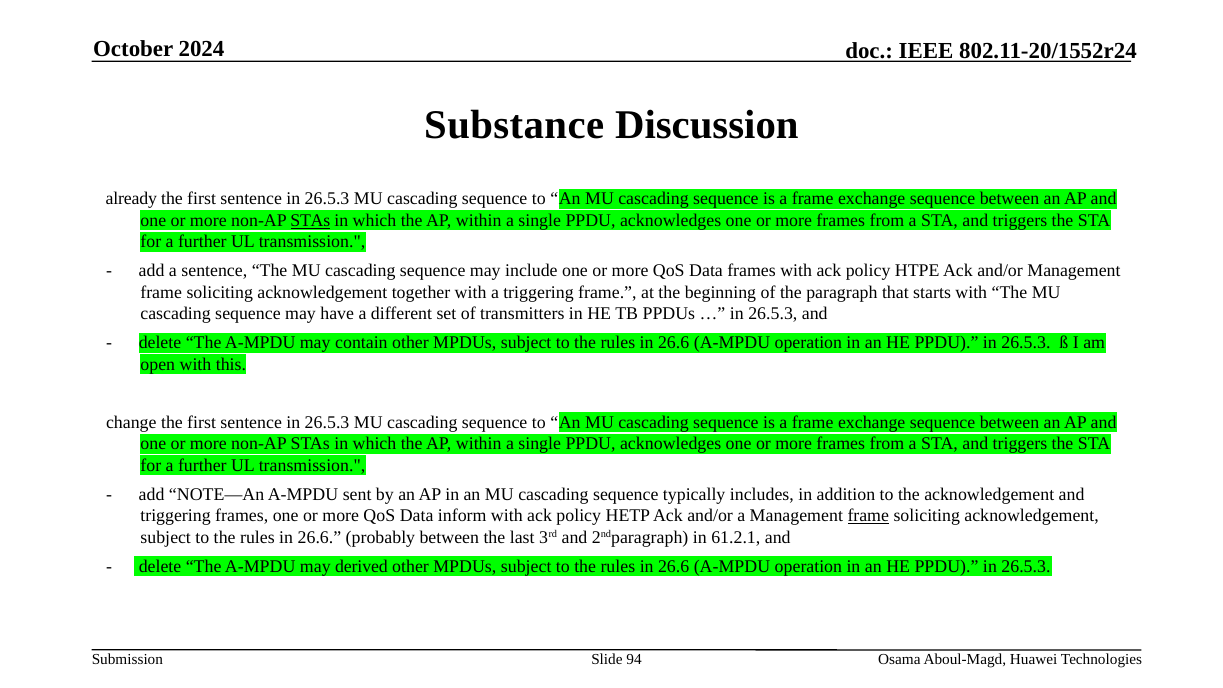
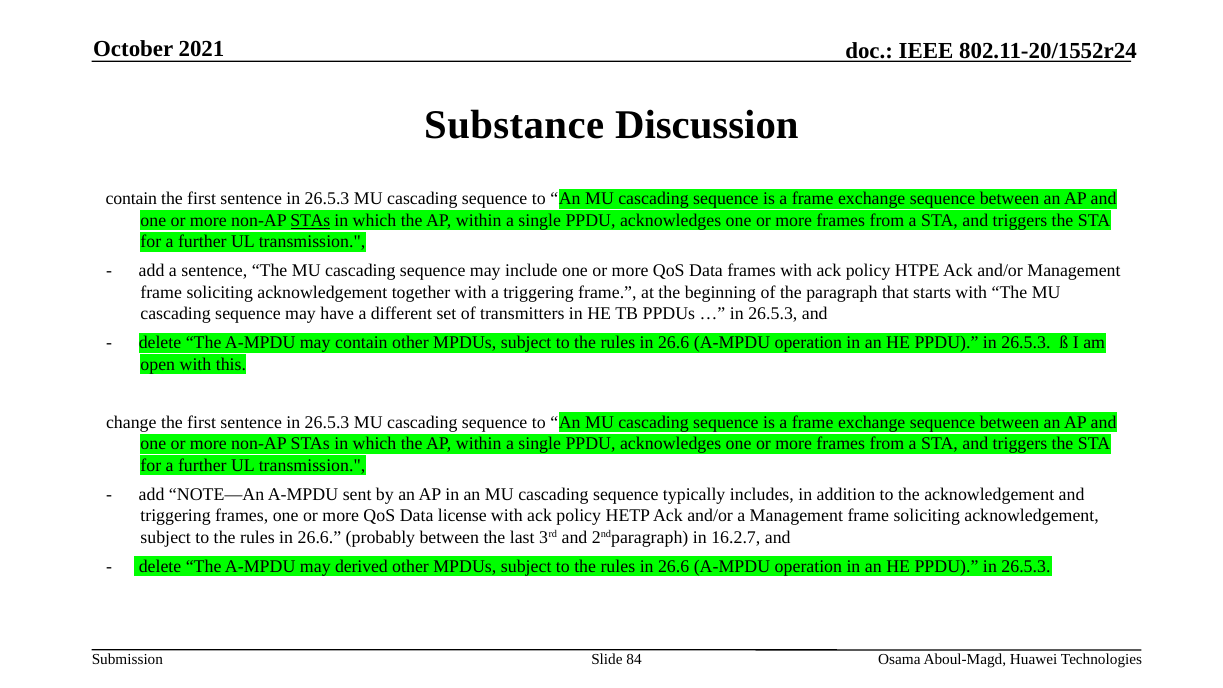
2024: 2024 -> 2021 (201, 49)
already: already -> contain (131, 199)
inform: inform -> license (462, 516)
frame underline: present -> none (868, 516)
61.2.1: 61.2.1 -> 16.2.7 (736, 537)
94: 94 -> 84 (634, 660)
